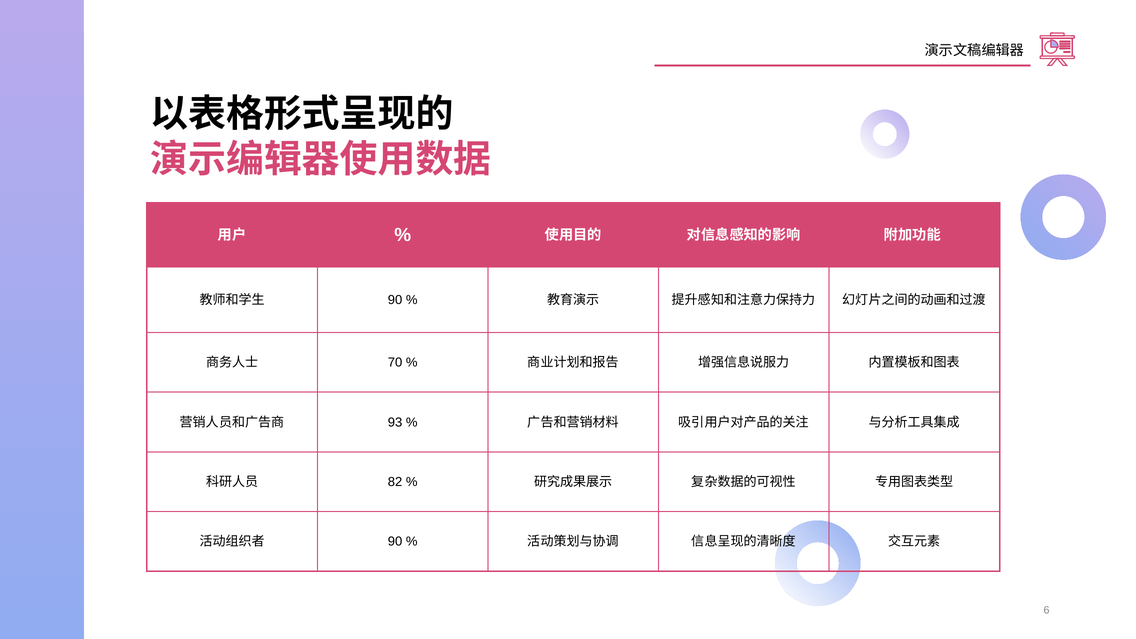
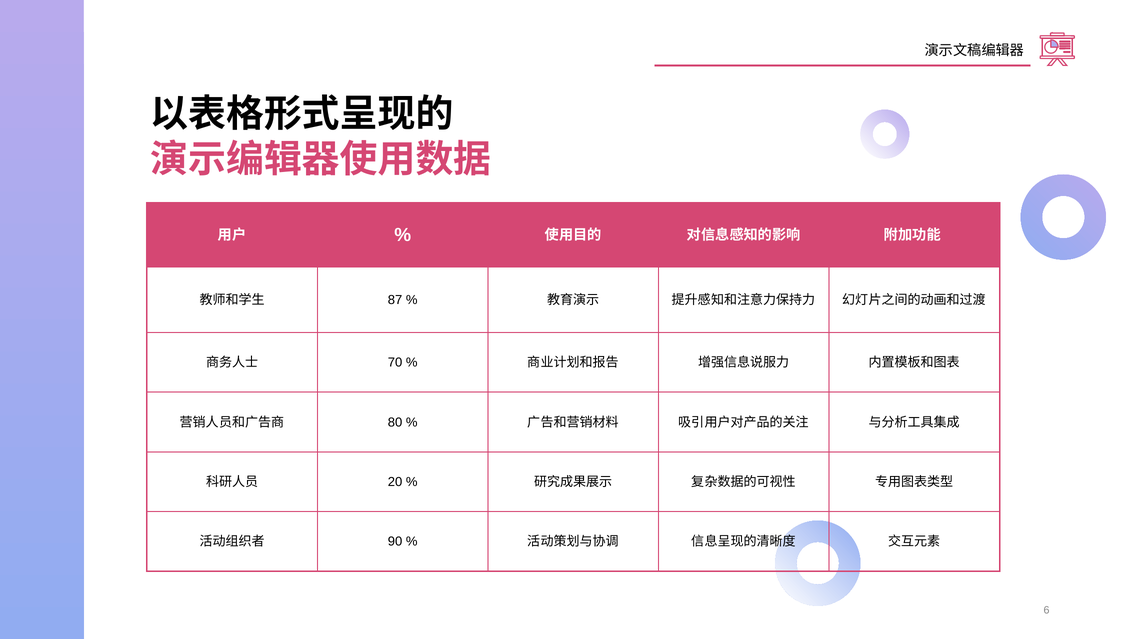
90: 90 -> 87 (395, 300)
93: 93 -> 80 (395, 422)
82: 82 -> 20 (395, 482)
